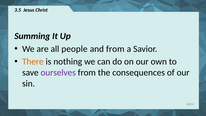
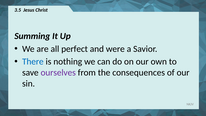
people: people -> perfect (75, 49)
and from: from -> were (115, 49)
There colour: orange -> blue (33, 62)
